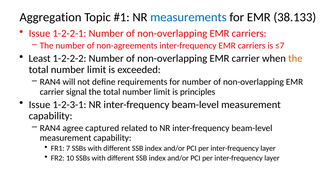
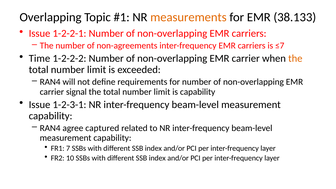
Aggregation: Aggregation -> Overlapping (51, 17)
measurements colour: blue -> orange (188, 17)
Least: Least -> Time (39, 58)
is principles: principles -> capability (198, 92)
